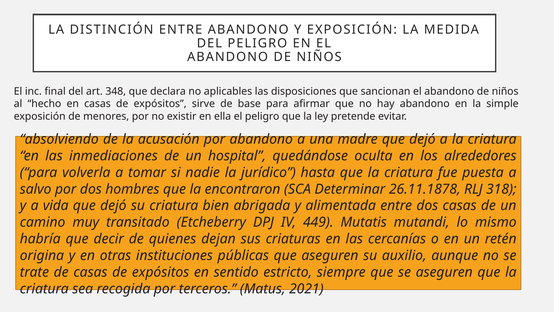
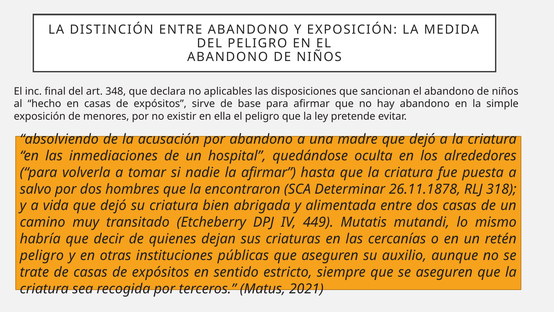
la jurídico: jurídico -> afirmar (269, 172)
origina: origina -> peligro (42, 255)
